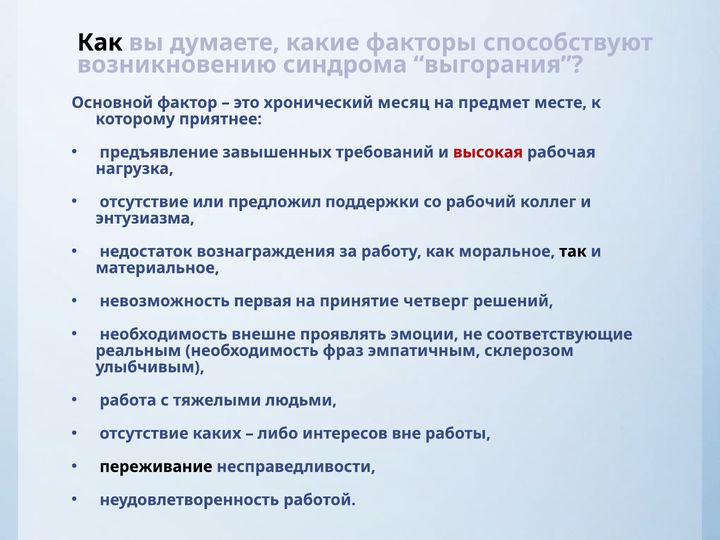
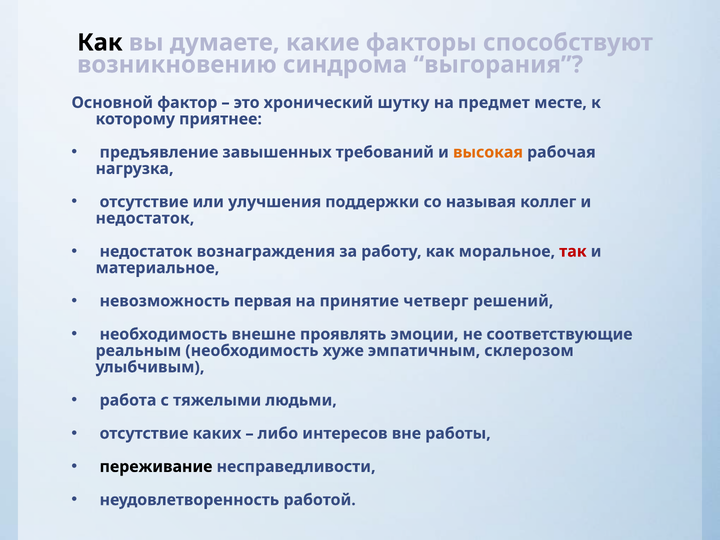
месяц: месяц -> шутку (403, 103)
высокая colour: red -> orange (488, 152)
предложил: предложил -> улучшения (275, 202)
рабочий: рабочий -> называя (481, 202)
энтузиазма: энтузиазма -> недостаток (145, 218)
так colour: black -> red (573, 251)
фраз: фраз -> хуже (343, 351)
